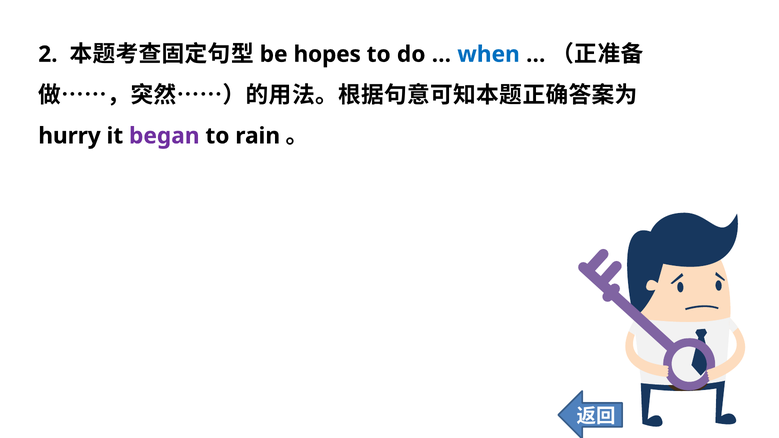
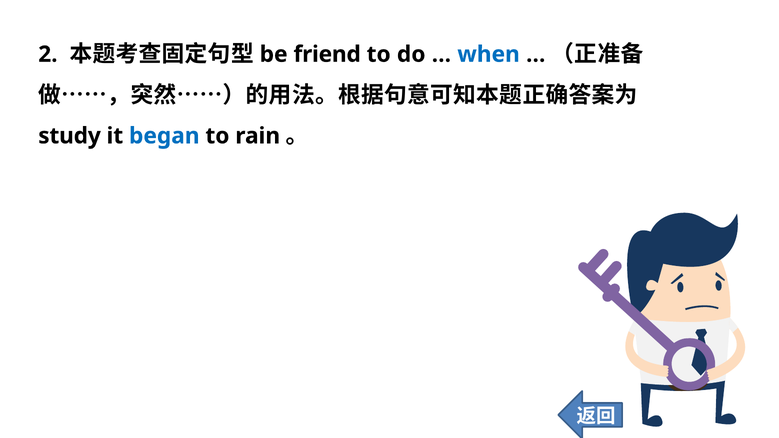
hopes: hopes -> friend (327, 54)
hurry: hurry -> study (70, 136)
began colour: purple -> blue (164, 136)
